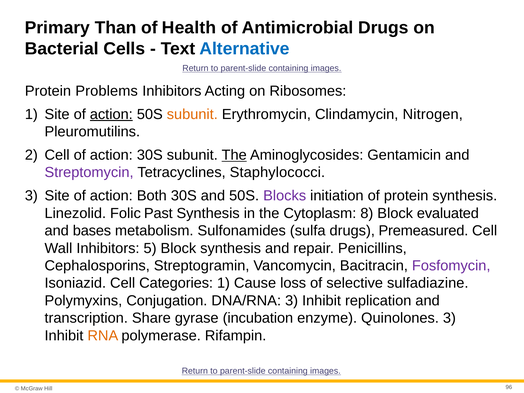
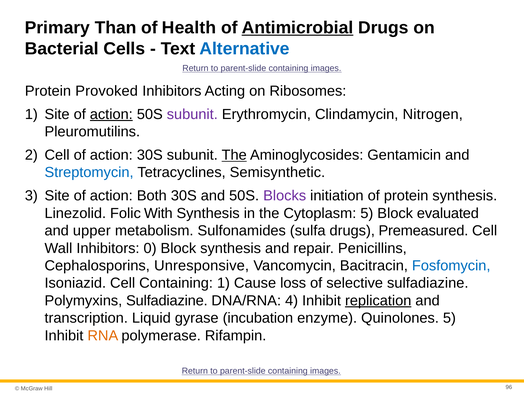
Antimicrobial underline: none -> present (298, 28)
Problems: Problems -> Provoked (107, 91)
subunit colour: orange -> purple (192, 114)
Streptomycin colour: purple -> blue (89, 173)
Staphylococci: Staphylococci -> Semisynthetic (277, 173)
Past: Past -> With (158, 213)
Cytoplasm 8: 8 -> 5 (367, 213)
bases: bases -> upper (92, 231)
5: 5 -> 0 (150, 248)
Streptogramin: Streptogramin -> Unresponsive (202, 266)
Fosfomycin colour: purple -> blue (451, 266)
Cell Categories: Categories -> Containing (176, 283)
Polymyxins Conjugation: Conjugation -> Sulfadiazine (167, 301)
DNA/RNA 3: 3 -> 4 (292, 301)
replication underline: none -> present (378, 301)
Share: Share -> Liquid (151, 318)
Quinolones 3: 3 -> 5 (449, 318)
